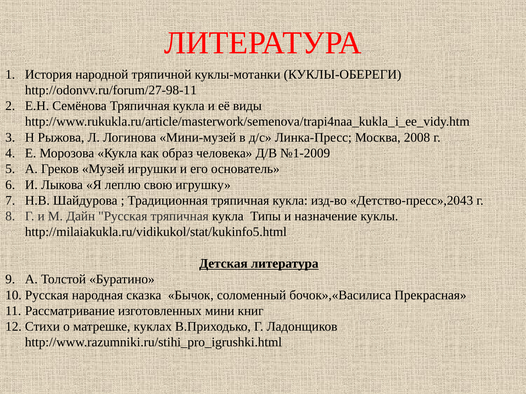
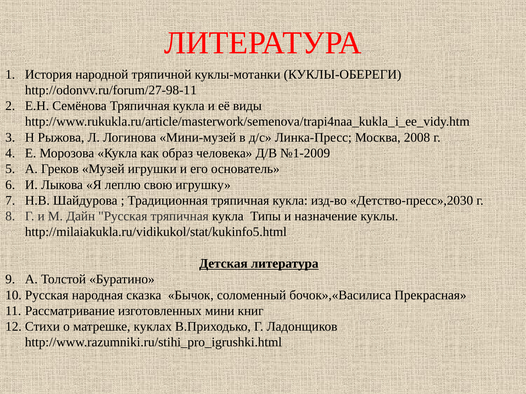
Детство-пресс»,2043: Детство-пресс»,2043 -> Детство-пресс»,2030 (412, 201)
